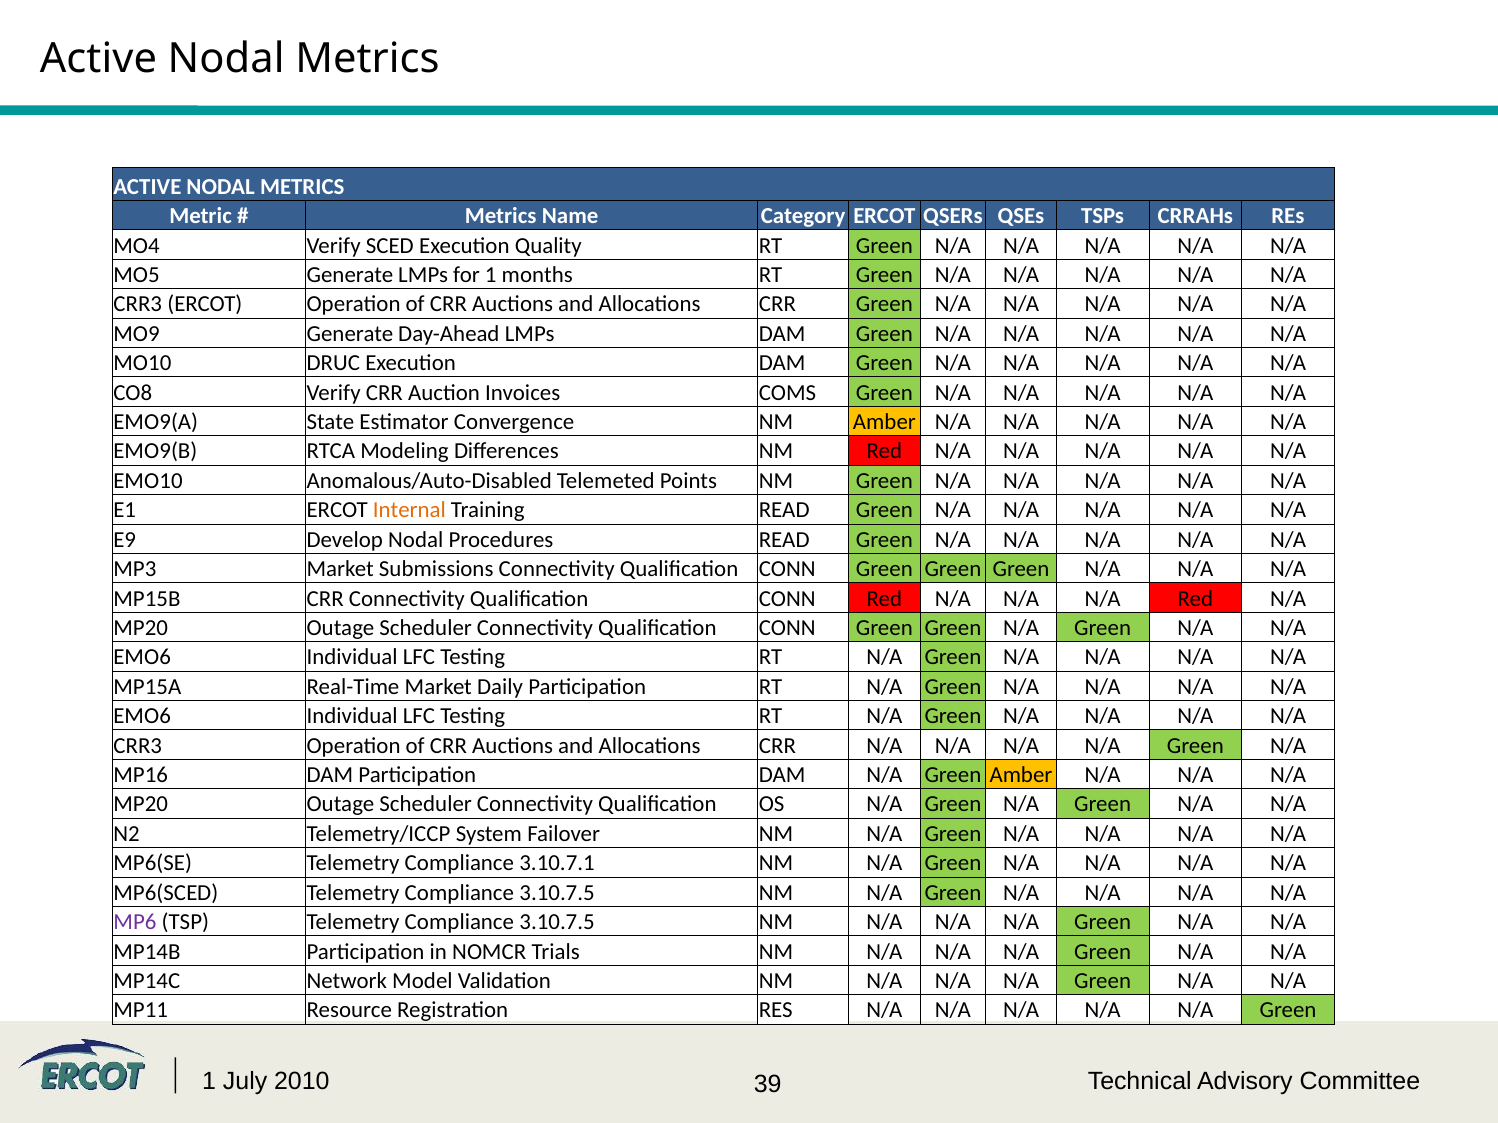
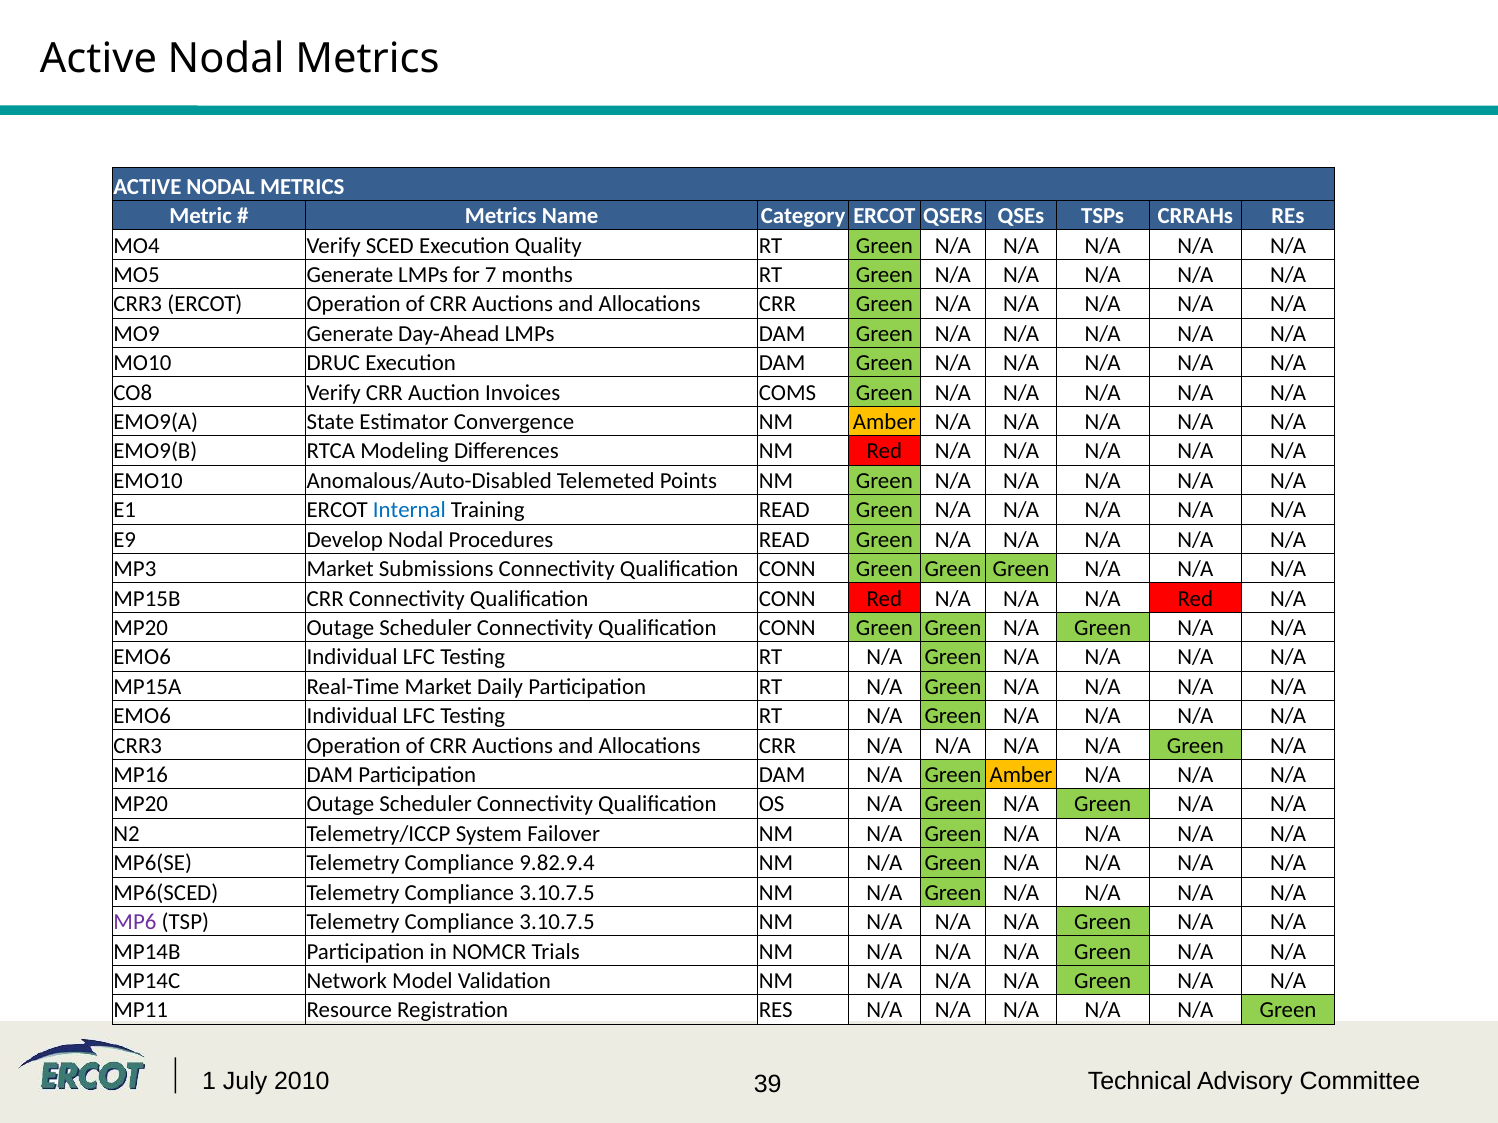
for 1: 1 -> 7 (491, 275)
Internal colour: orange -> blue (409, 510)
3.10.7.1: 3.10.7.1 -> 9.82.9.4 (557, 864)
